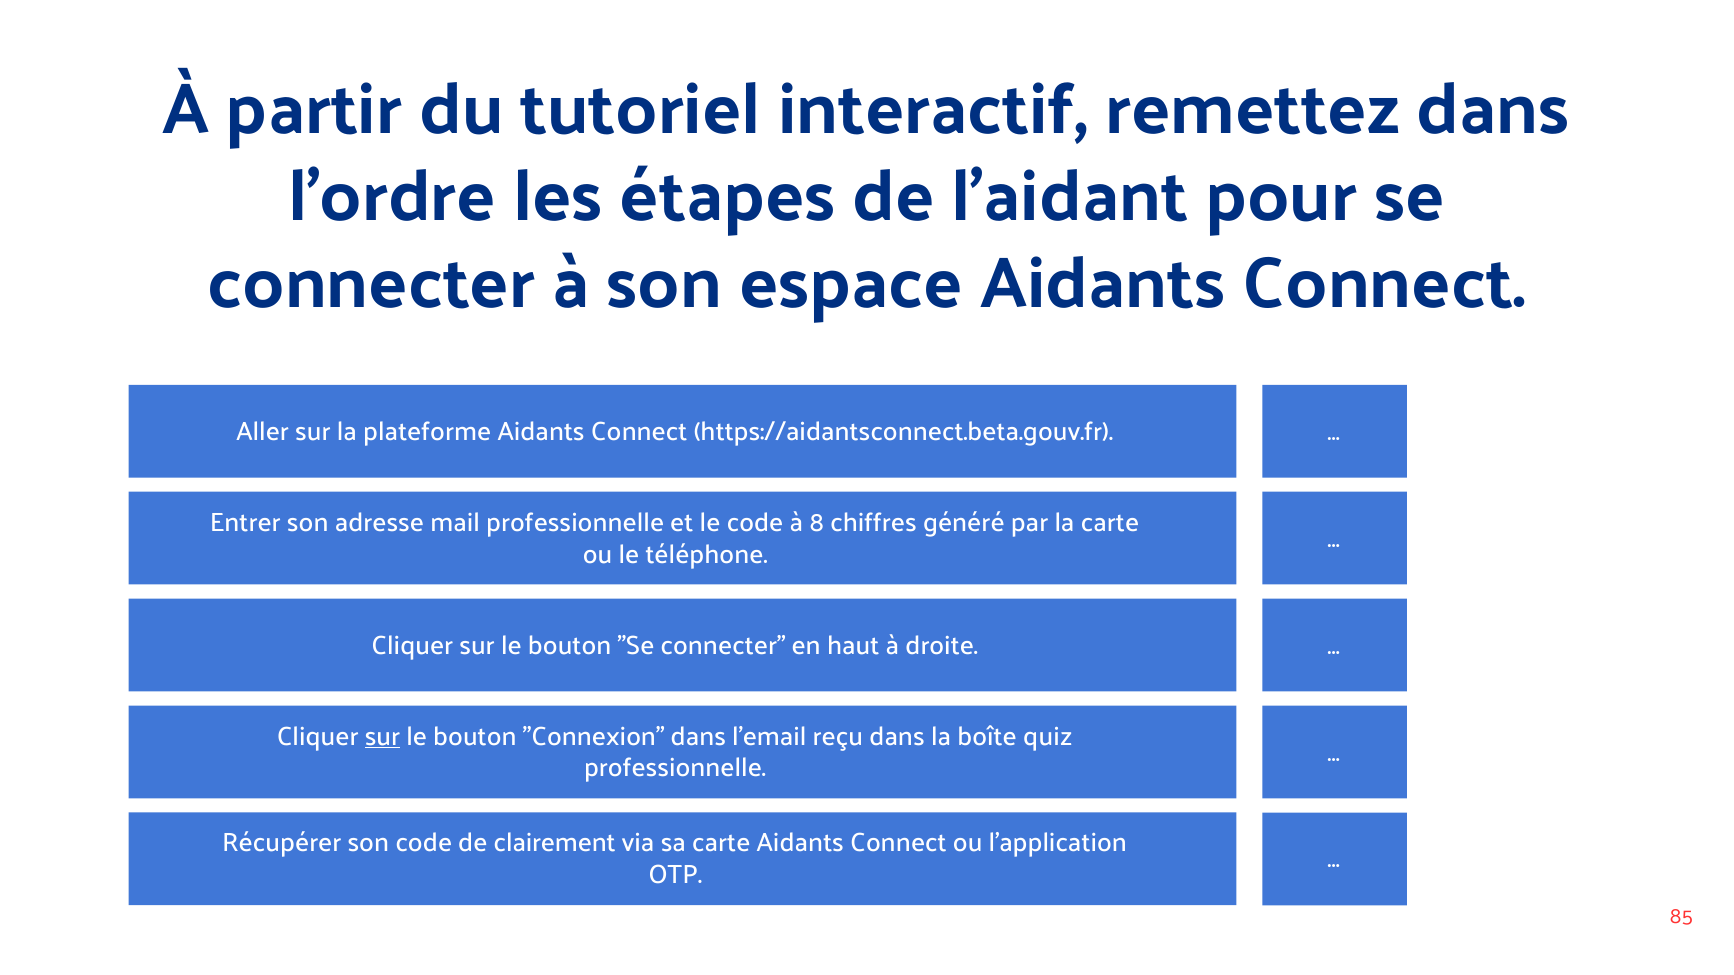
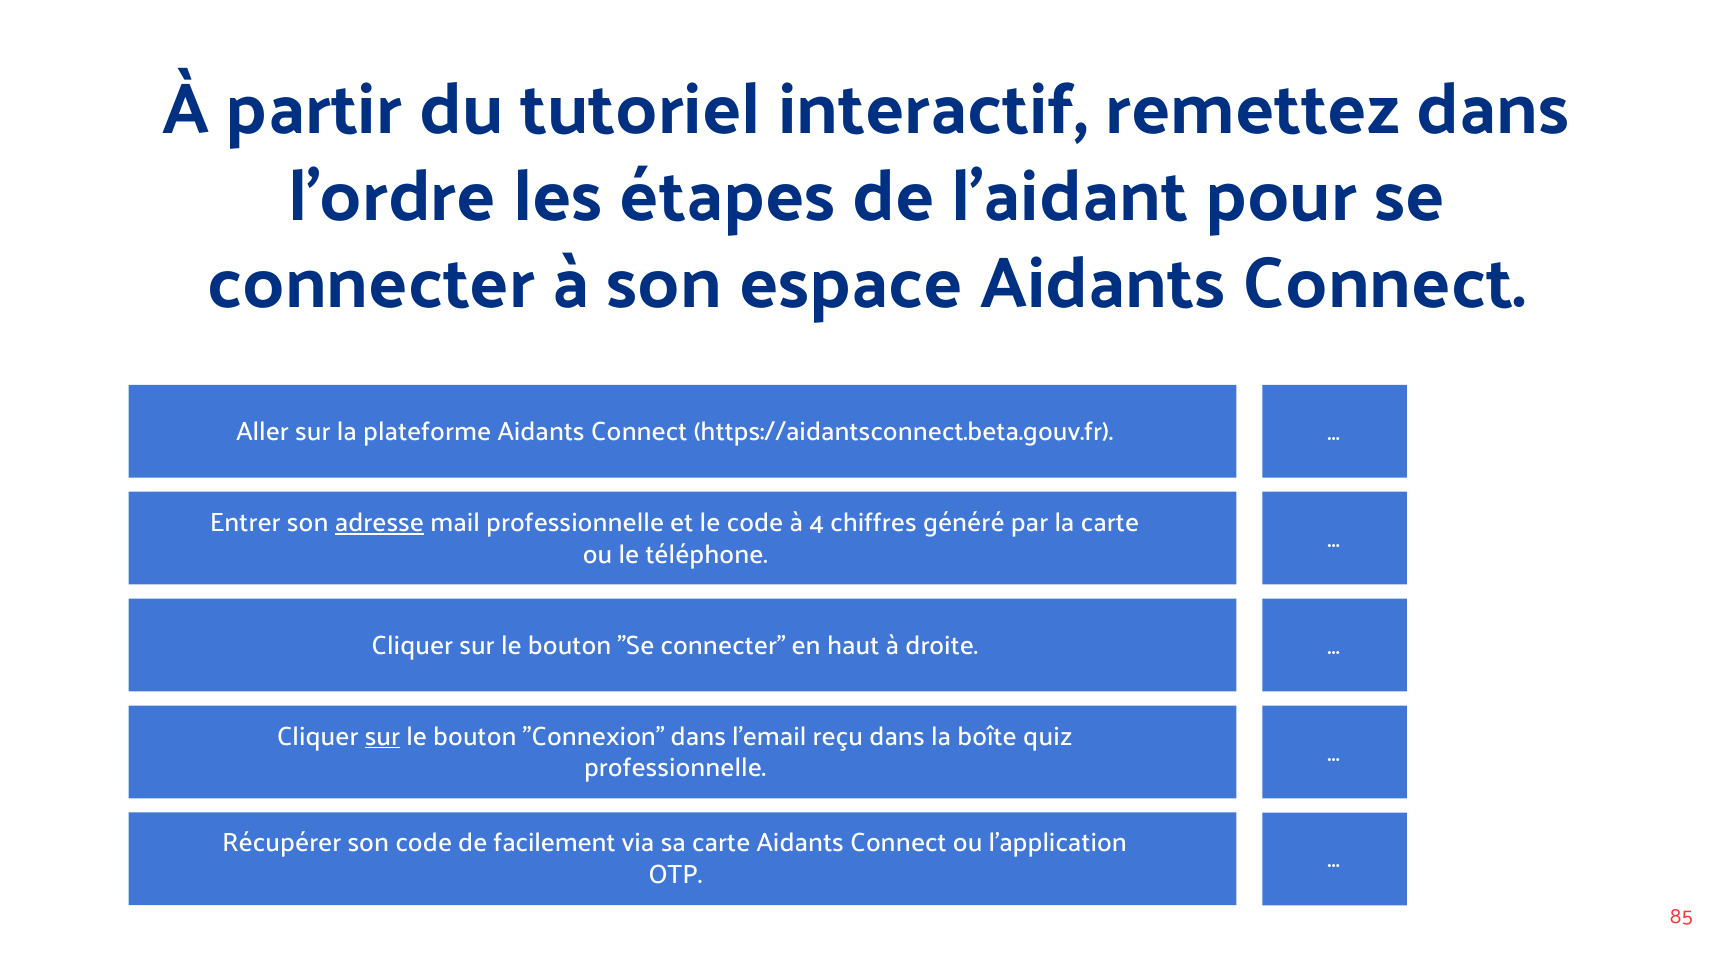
adresse underline: none -> present (379, 523)
8: 8 -> 4 (817, 523)
clairement: clairement -> facilement (555, 844)
